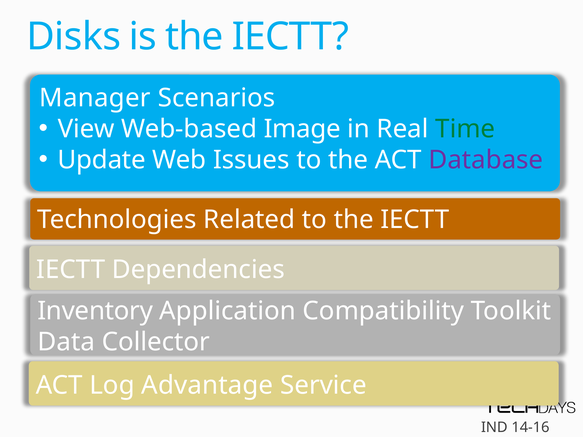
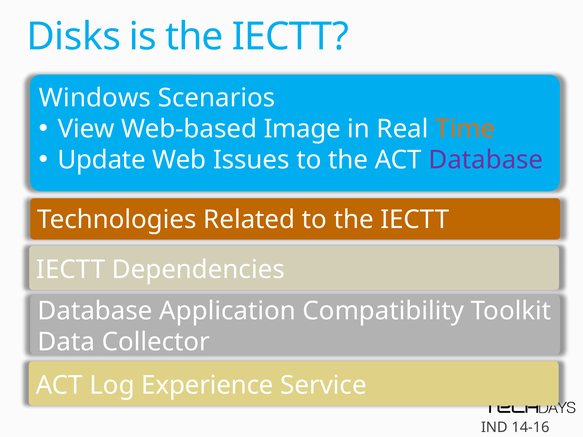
Manager: Manager -> Windows (95, 98)
Time colour: green -> orange (465, 129)
Inventory: Inventory -> Database (95, 311)
Advantage: Advantage -> Experience (207, 385)
